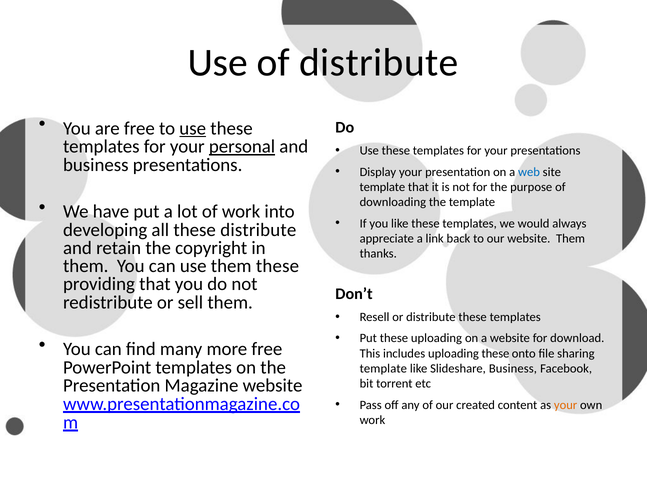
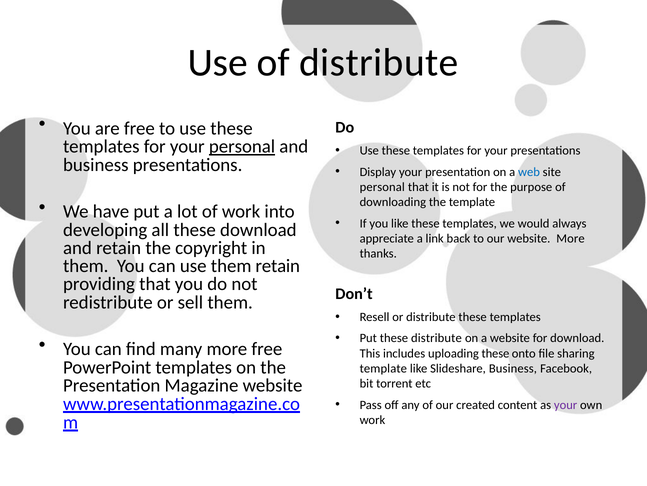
use underline: present -> none (193, 128)
template: template -> personal (382, 187)
these distribute: distribute -> download (258, 229)
website Them: Them -> More (570, 238)
them these: these -> retain (278, 266)
these uploading: uploading -> distribute (436, 338)
your colour: orange -> purple (566, 404)
